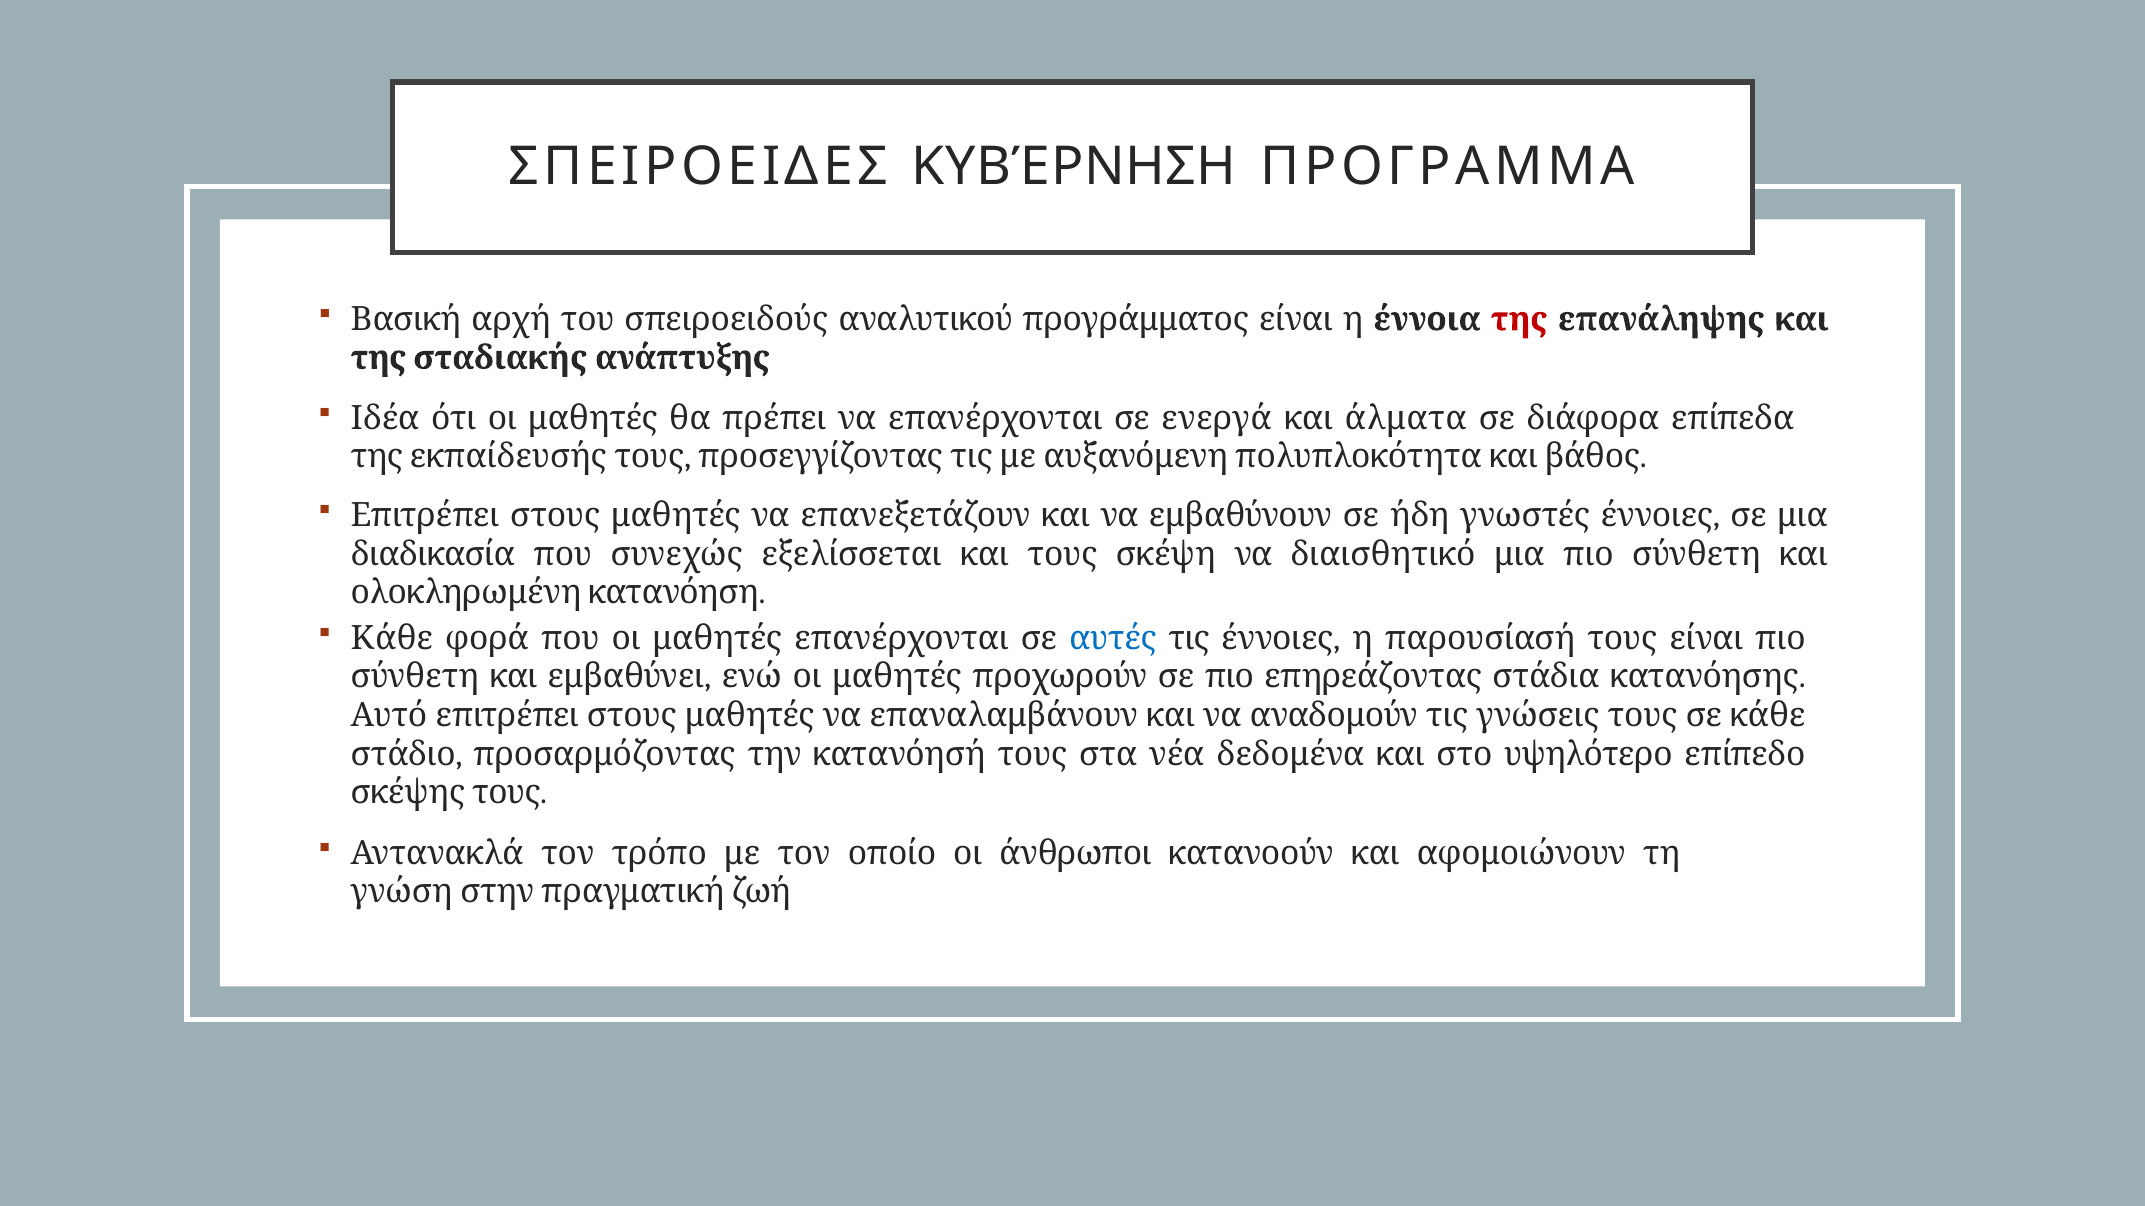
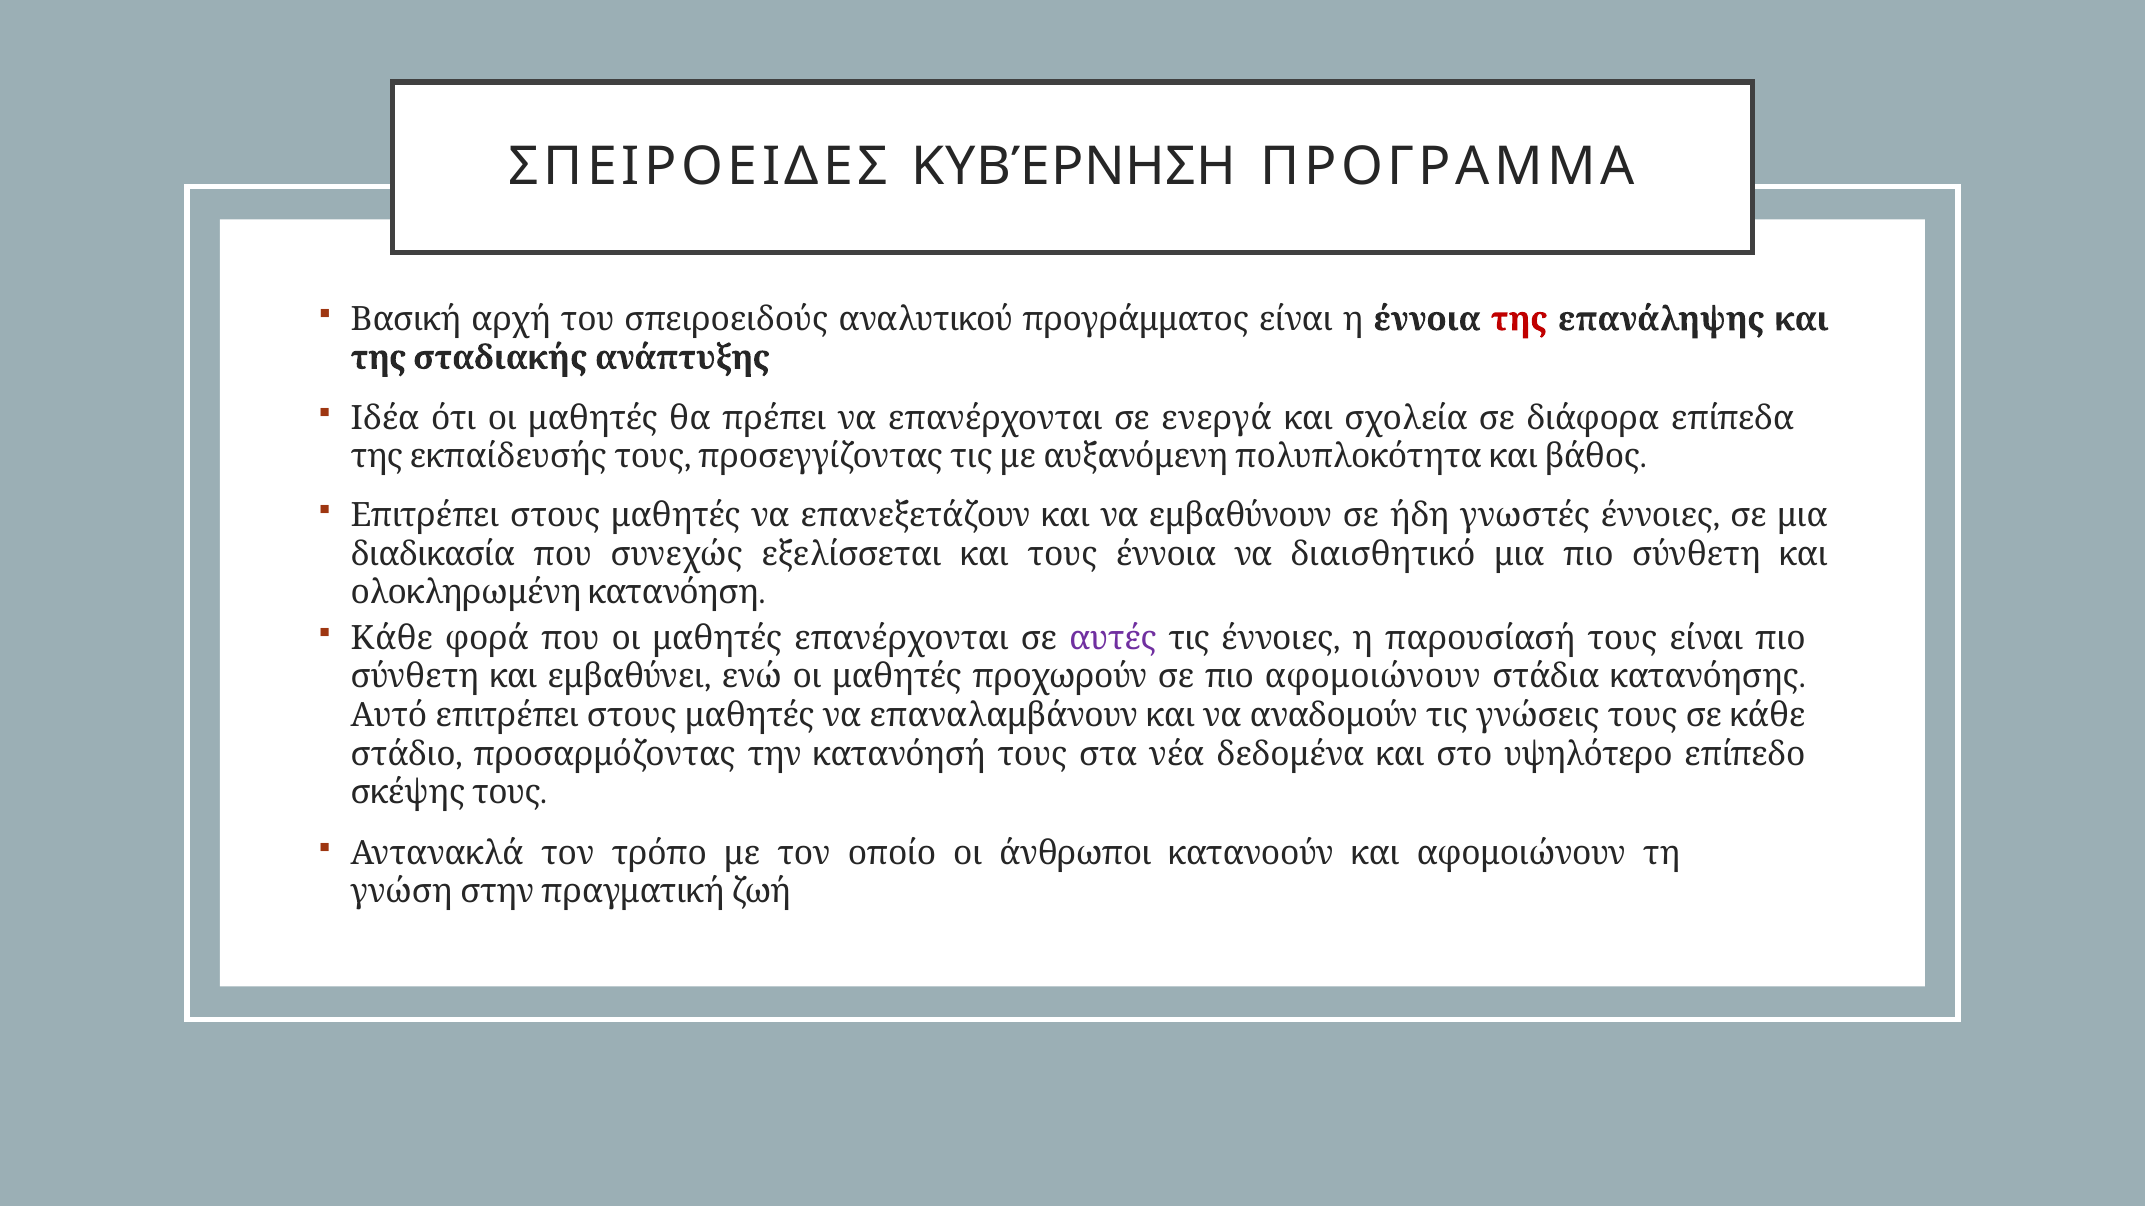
άλματα: άλματα -> σχολεία (1406, 418)
τους σκέψη: σκέψη -> έννοια (1166, 555)
αυτές colour: blue -> purple (1113, 639)
πιο επηρεάζοντας: επηρεάζοντας -> αφομοιώνουν (1373, 677)
